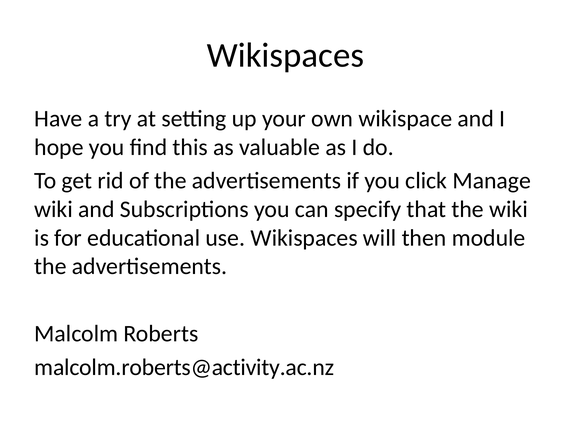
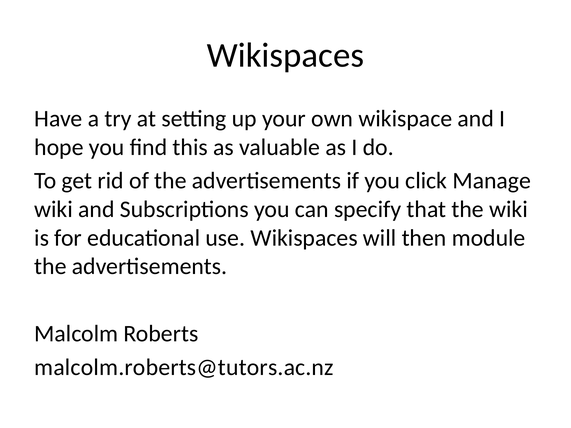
malcolm.roberts@activity.ac.nz: malcolm.roberts@activity.ac.nz -> malcolm.roberts@tutors.ac.nz (184, 367)
